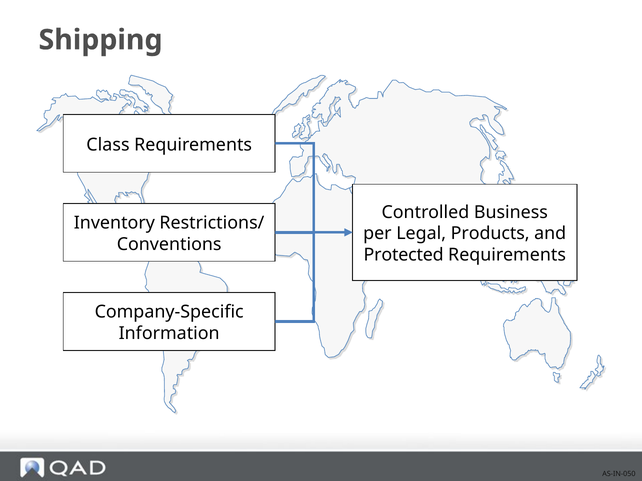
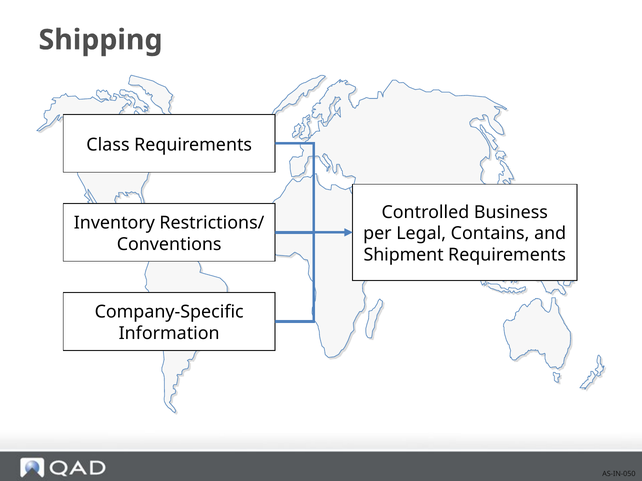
Products: Products -> Contains (490, 234)
Protected: Protected -> Shipment (404, 255)
